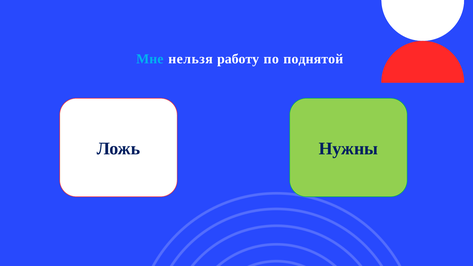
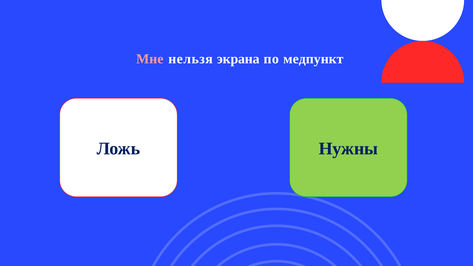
Мне colour: light blue -> pink (150, 59)
работу: работу -> экрана (238, 59)
поднятой: поднятой -> медпункт (313, 59)
